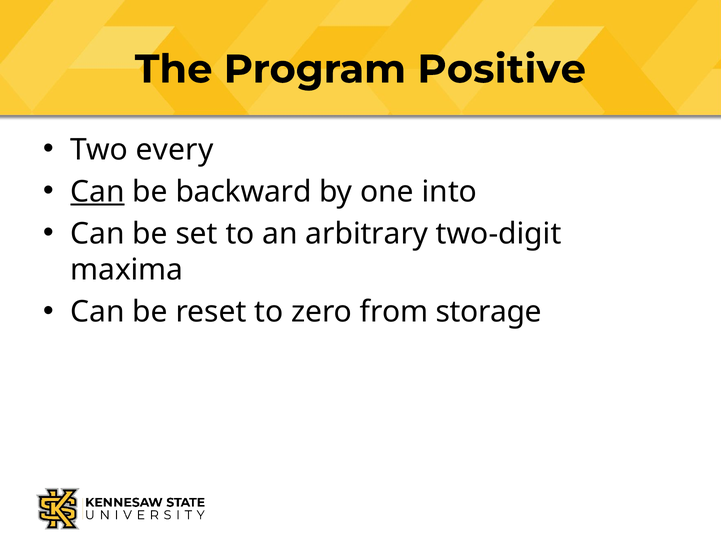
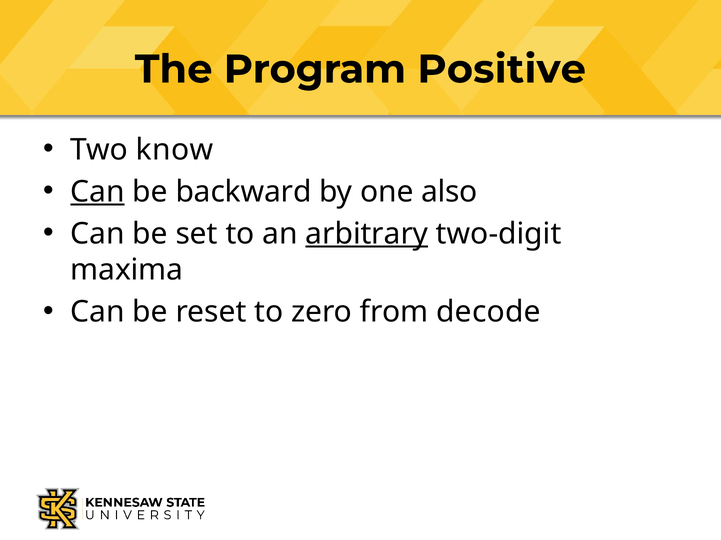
every: every -> know (175, 150)
into: into -> also (450, 192)
arbitrary underline: none -> present (367, 234)
storage: storage -> decode (488, 312)
